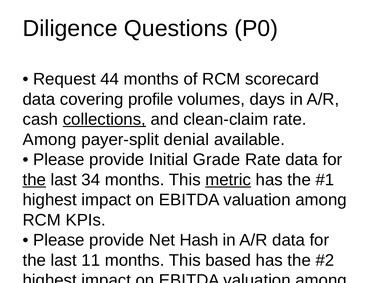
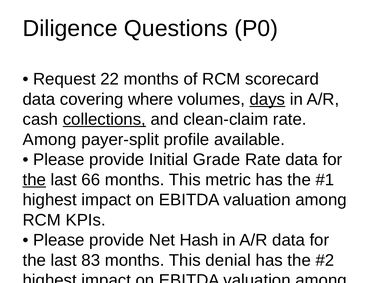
44: 44 -> 22 (110, 79)
profile: profile -> where (151, 99)
days underline: none -> present (267, 99)
payer-split denial: denial -> profile (186, 140)
34: 34 -> 66 (91, 180)
metric underline: present -> none (228, 180)
11: 11 -> 83 (91, 261)
This based: based -> denial (228, 261)
